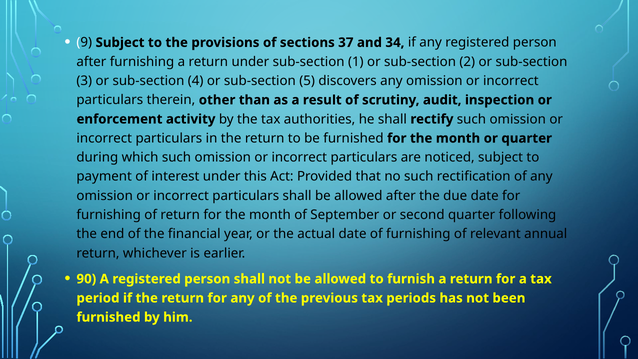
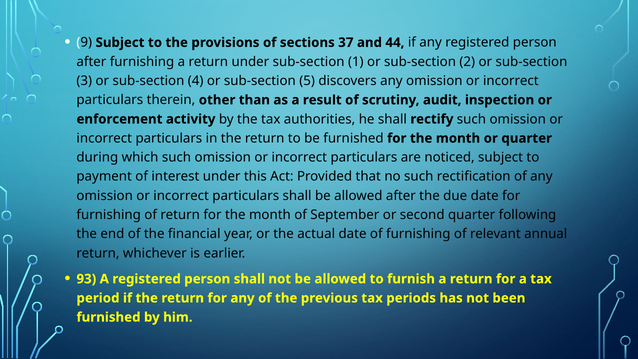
34: 34 -> 44 (395, 43)
90: 90 -> 93 (86, 279)
